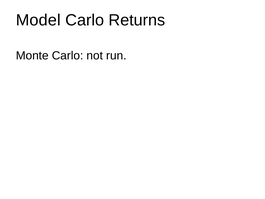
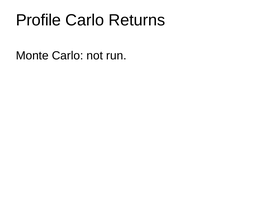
Model: Model -> Profile (38, 20)
